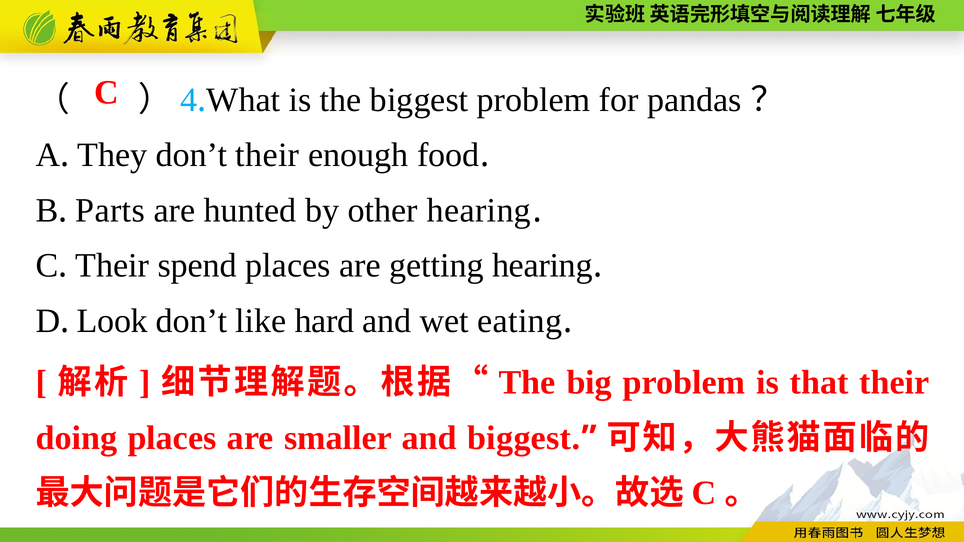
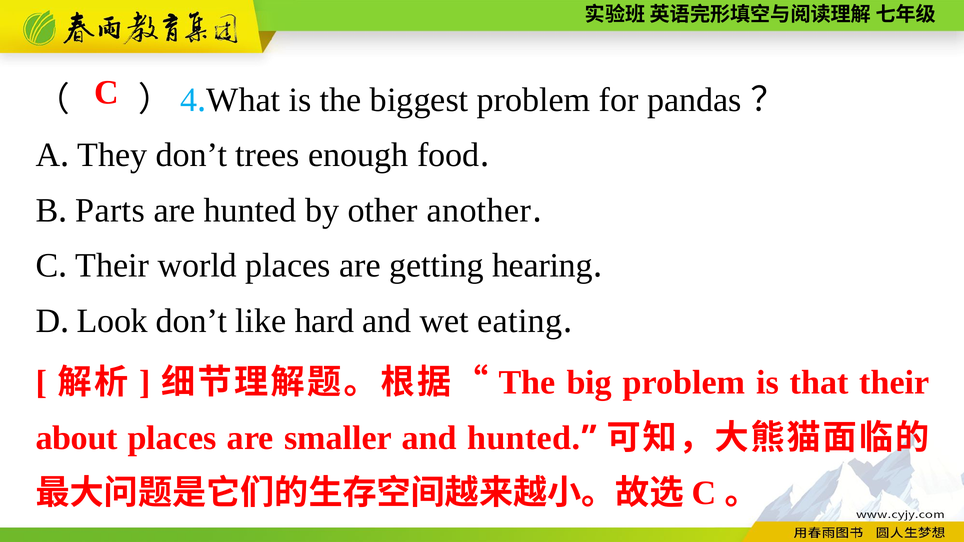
don’t their: their -> trees (268, 155)
other hearing: hearing -> another (479, 210)
spend: spend -> world (197, 266)
doing: doing -> about (77, 438)
and biggest: biggest -> hunted (524, 438)
